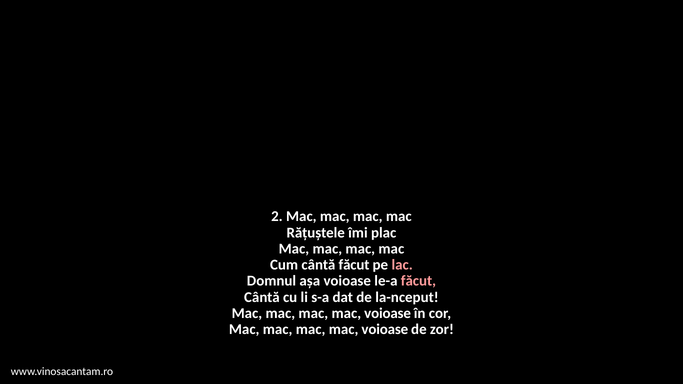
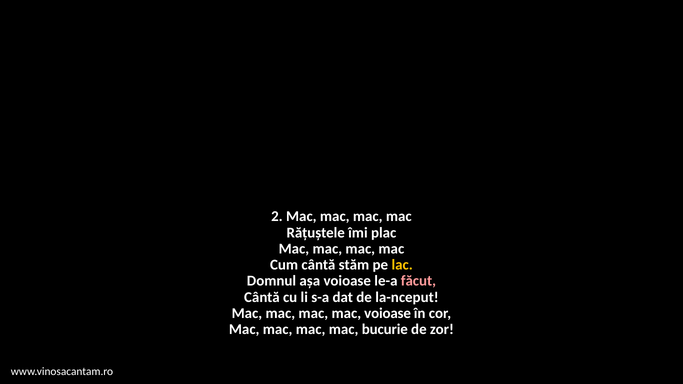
cântă făcut: făcut -> stăm (354, 265)
lac colour: pink -> yellow (402, 265)
voioase: voioase -> bucurie (385, 330)
